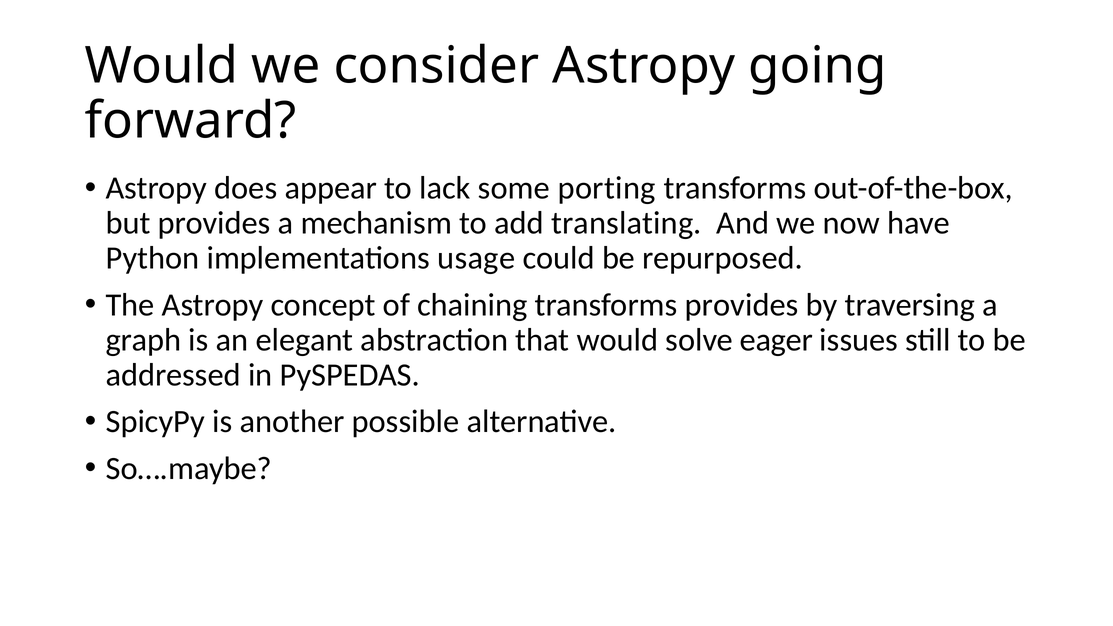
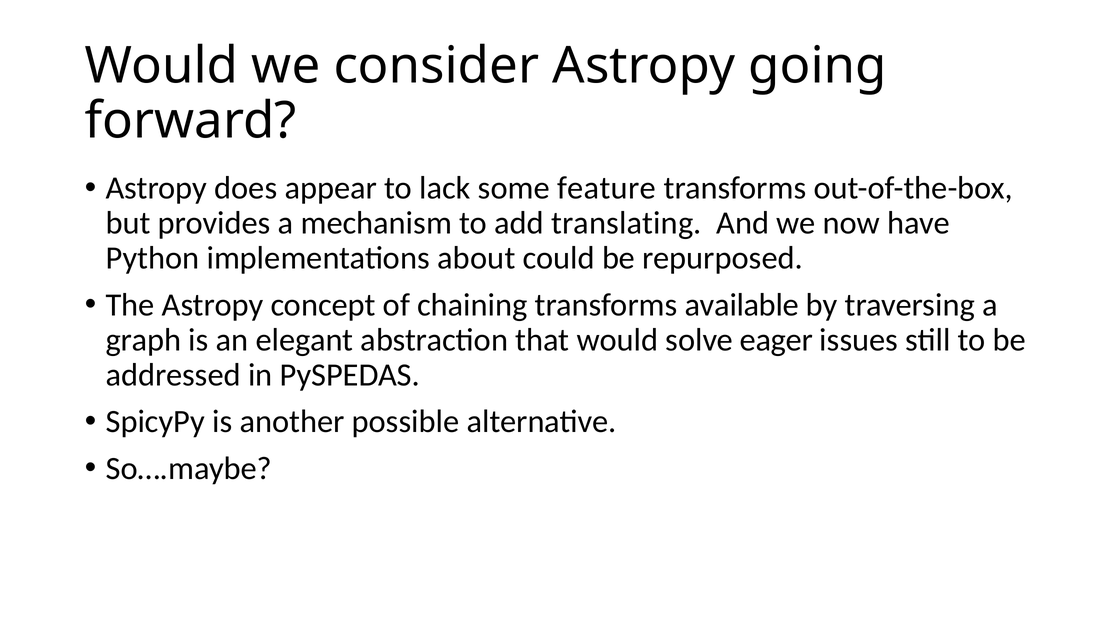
porting: porting -> feature (607, 188)
usage: usage -> about (476, 258)
transforms provides: provides -> available (742, 305)
